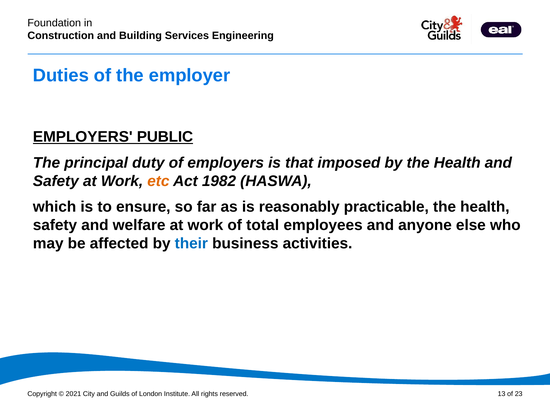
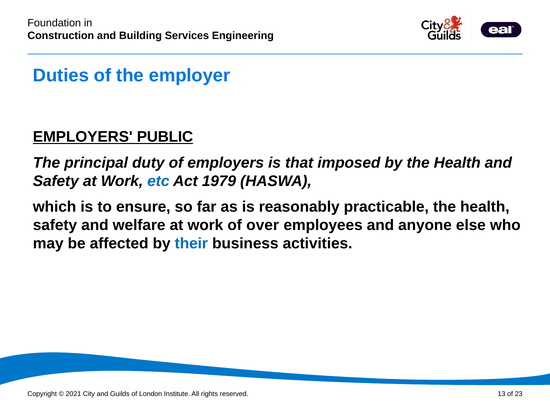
etc colour: orange -> blue (158, 181)
1982: 1982 -> 1979 (219, 181)
total: total -> over (263, 226)
